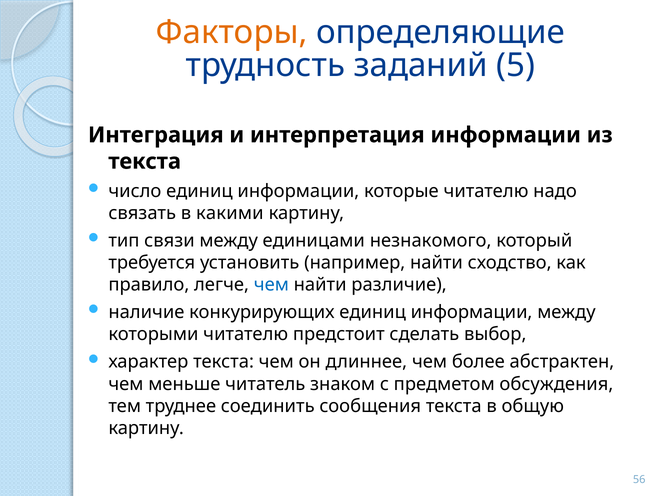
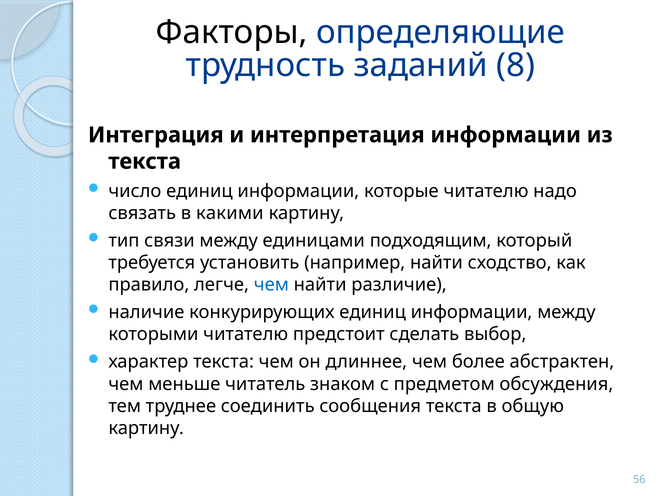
Факторы colour: orange -> black (232, 32)
5: 5 -> 8 (516, 65)
незнакомого: незнакомого -> подходящим (431, 240)
